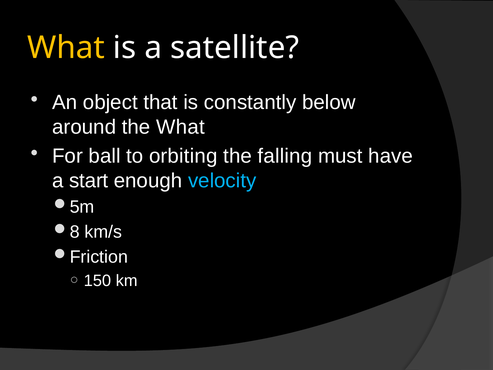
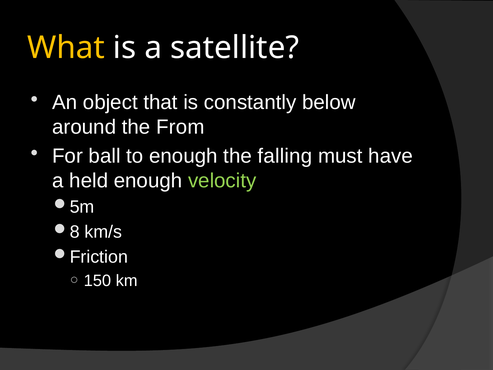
the What: What -> From (180, 127)
to orbiting: orbiting -> enough (183, 156)
start: start -> held (89, 181)
velocity colour: light blue -> light green (222, 181)
